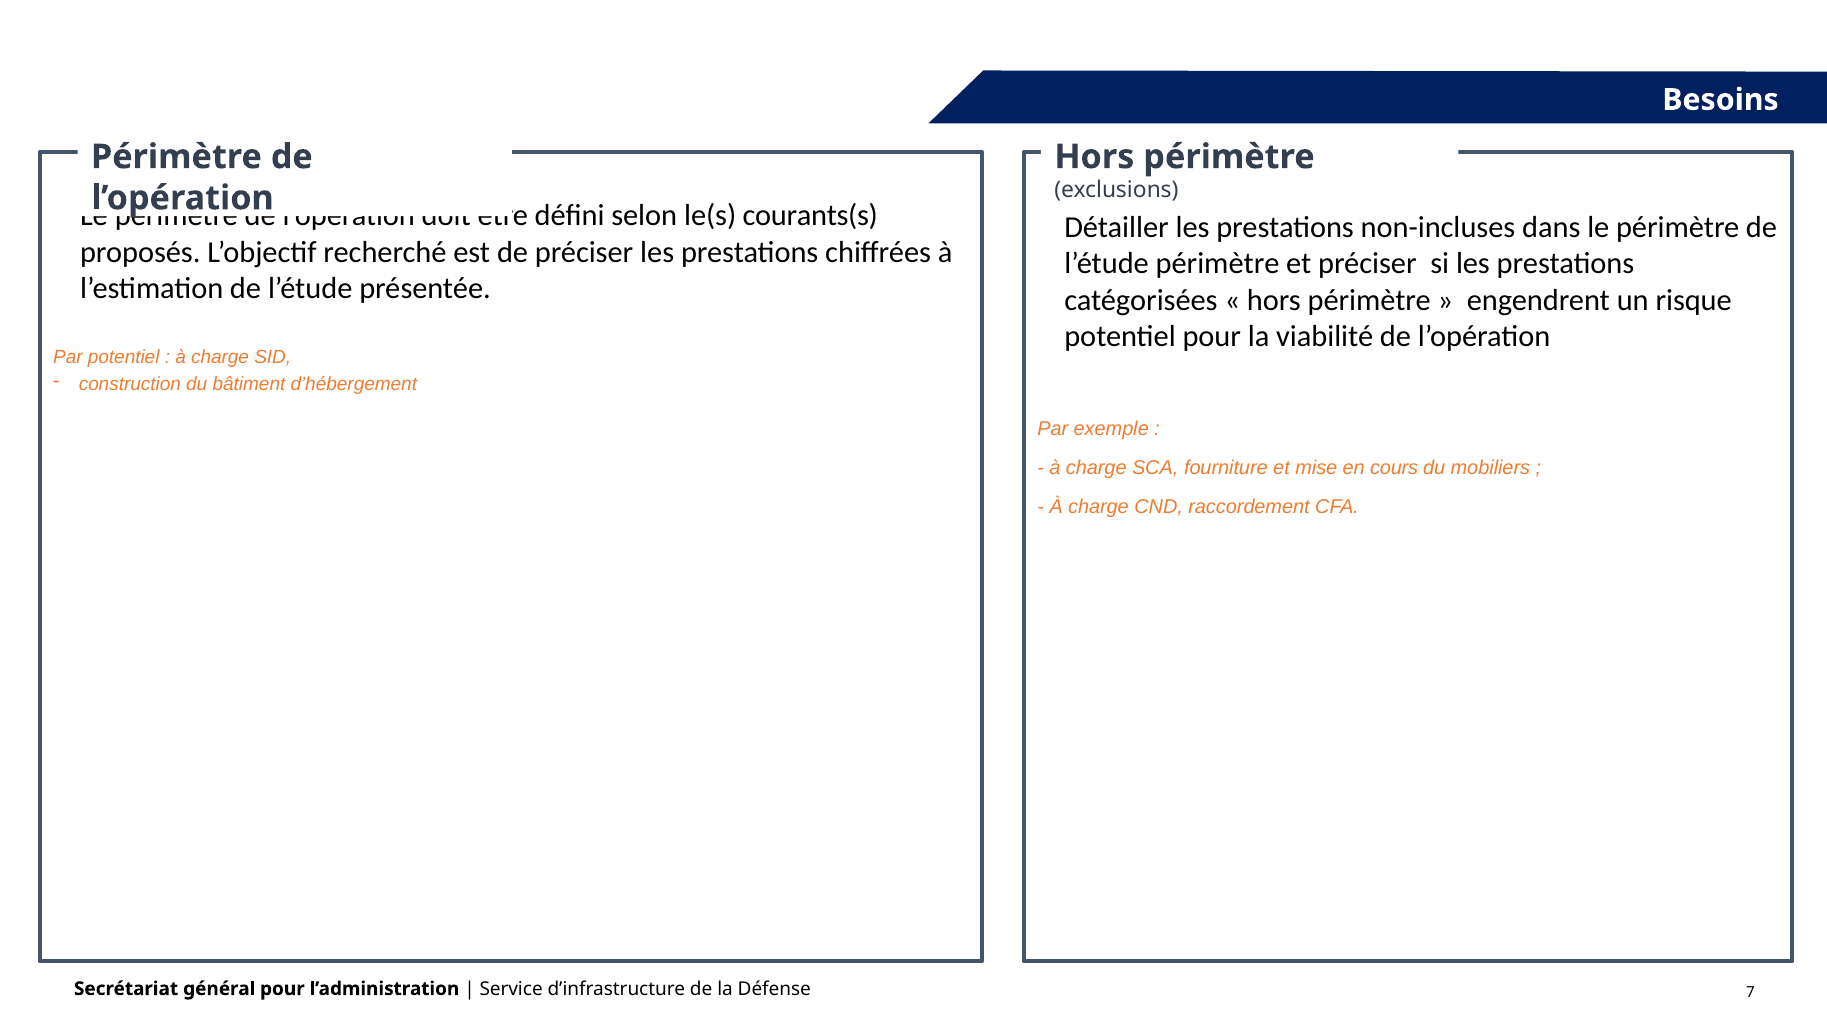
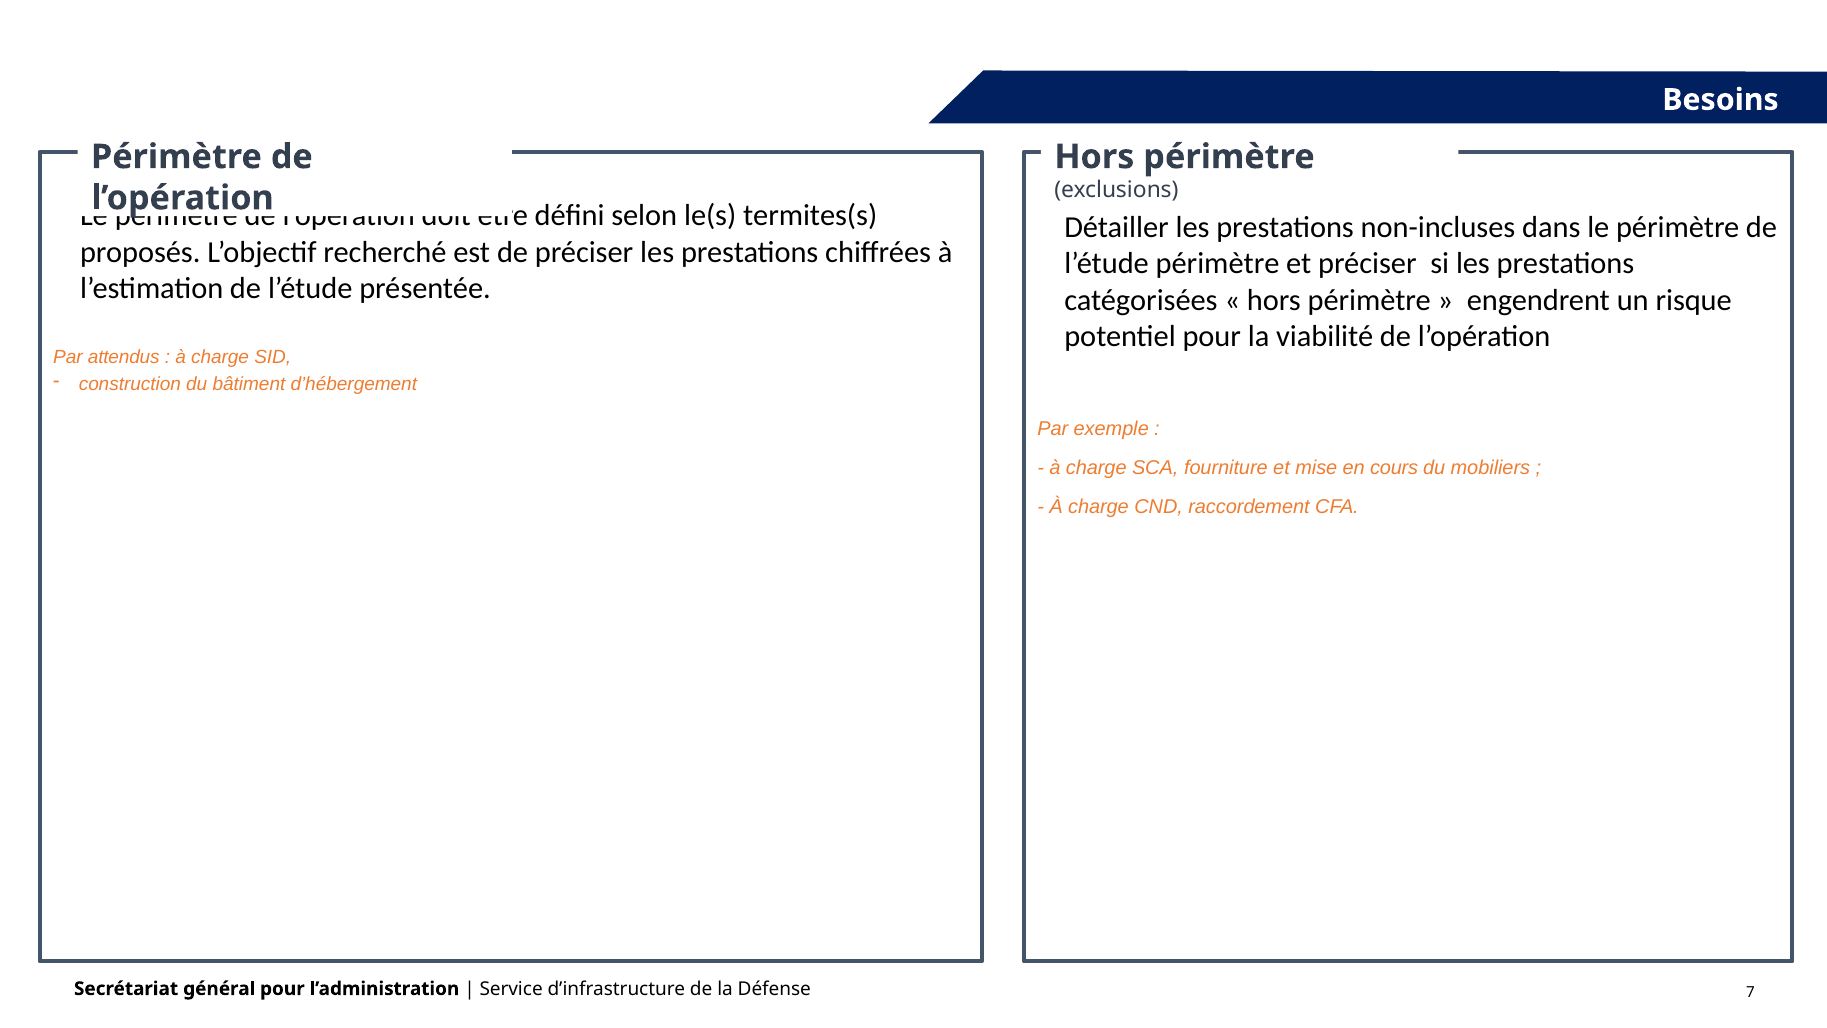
courants(s: courants(s -> termites(s (810, 216)
Par potentiel: potentiel -> attendus (124, 357)
